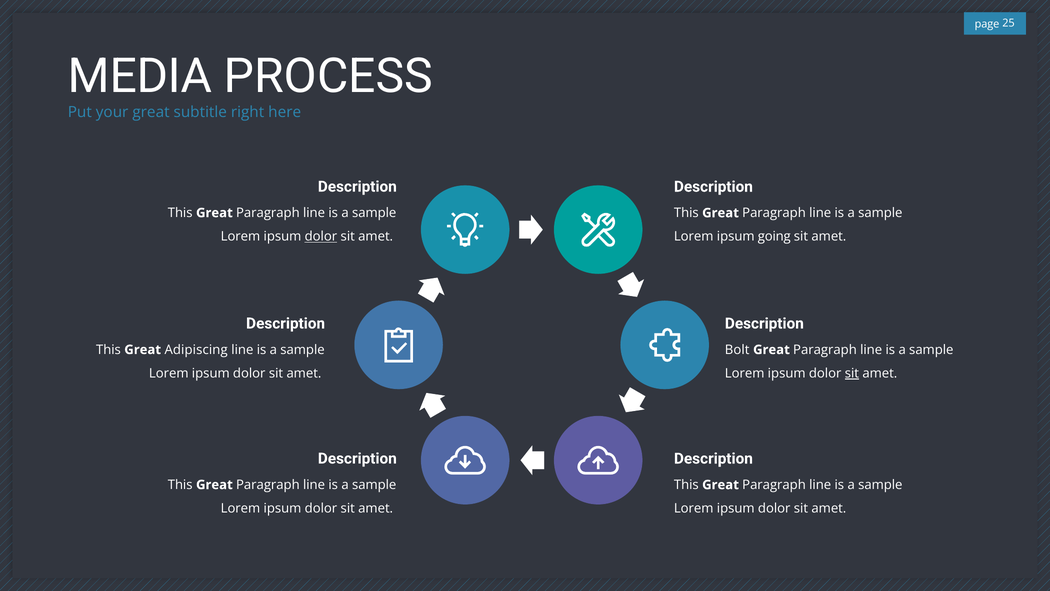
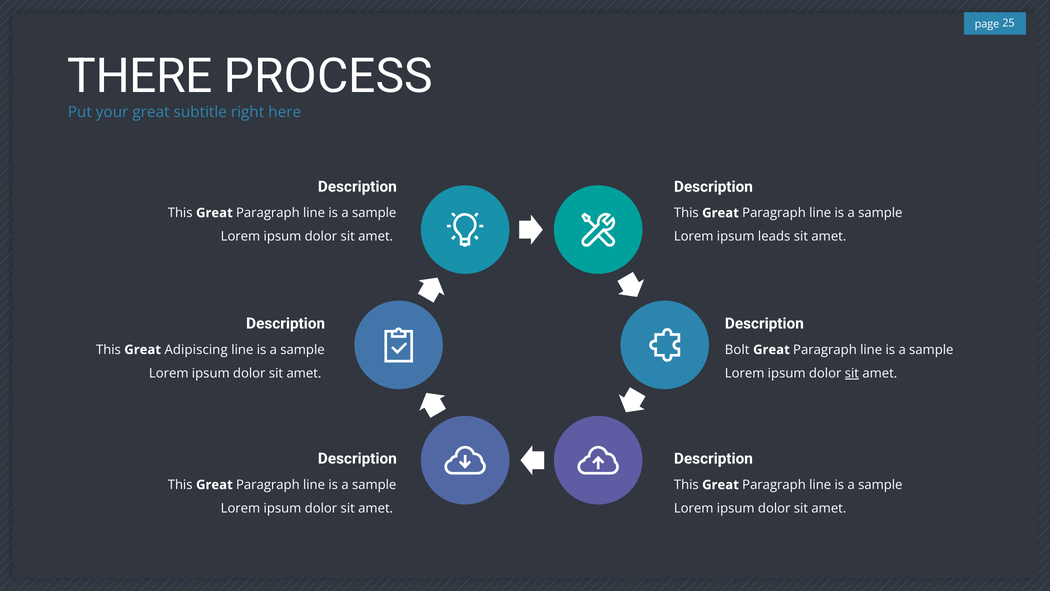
MEDIA: MEDIA -> THERE (140, 76)
dolor underline: present -> none (321, 236)
going: going -> leads (774, 236)
